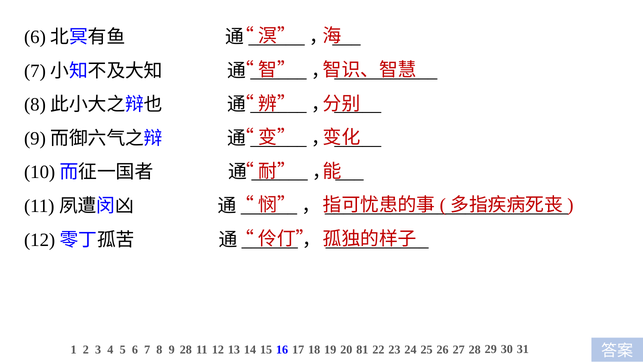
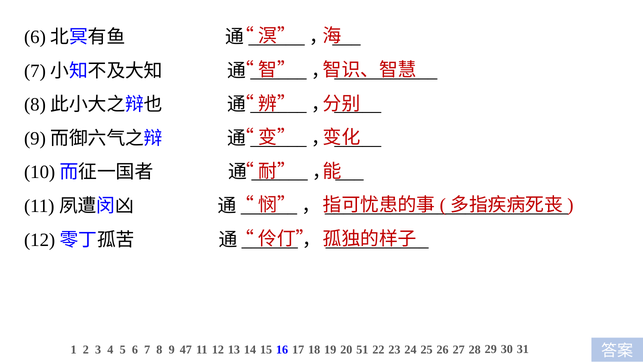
9 28: 28 -> 47 (186, 349)
81: 81 -> 51 (362, 349)
